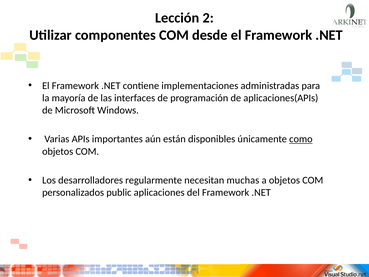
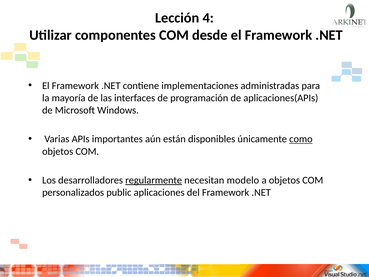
2: 2 -> 4 (208, 18)
regularmente underline: none -> present (154, 180)
muchas: muchas -> modelo (243, 180)
